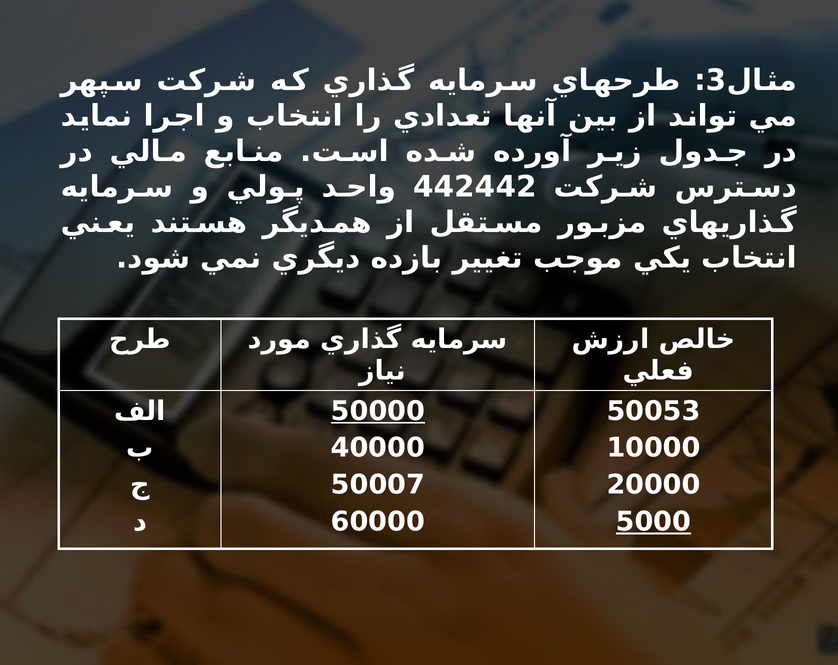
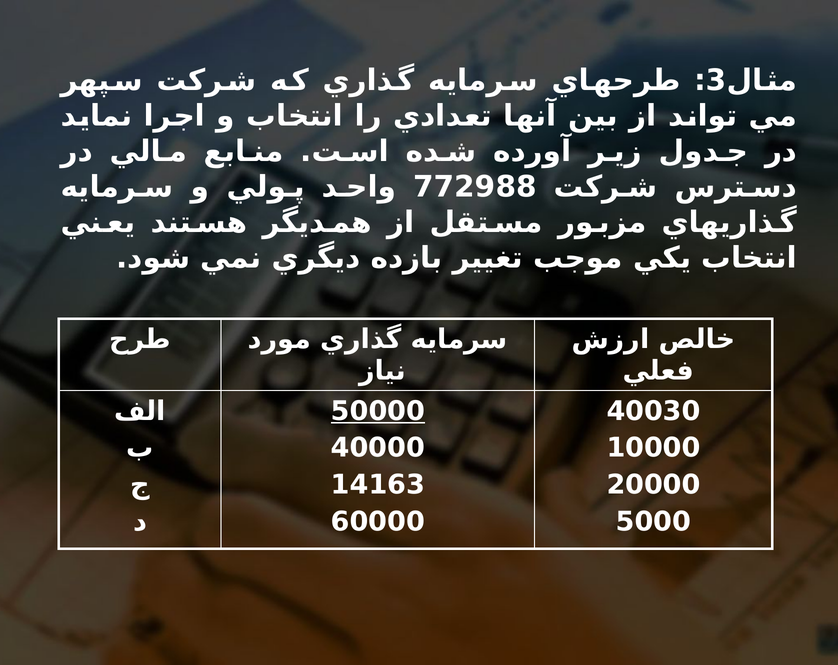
442442: 442442 -> 772988 (475, 187)
50053: 50053 -> 40030 (654, 411)
50007: 50007 -> 14163 (378, 485)
5000 underline: present -> none (654, 522)
